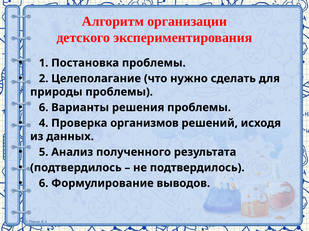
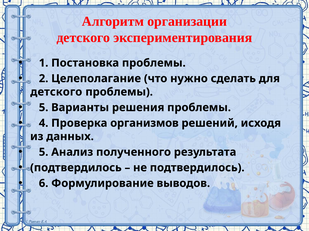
природы: природы -> детского (56, 92)
6: 6 -> 5 (44, 108)
